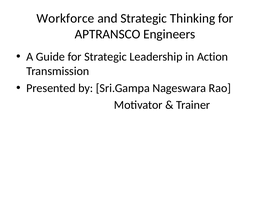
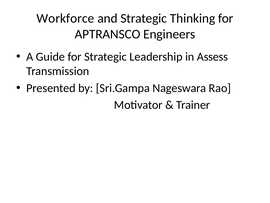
Action: Action -> Assess (213, 57)
